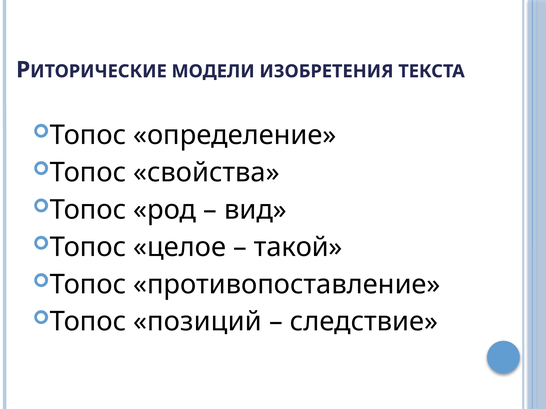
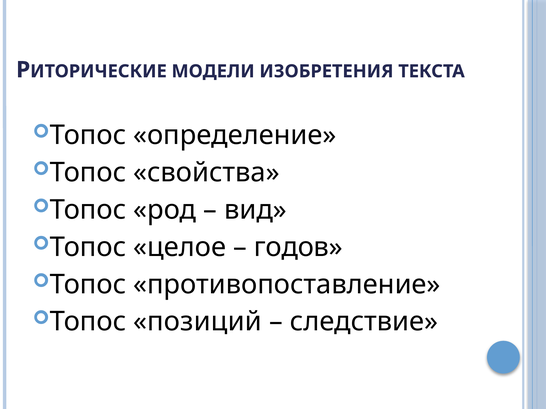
такой: такой -> годов (298, 247)
